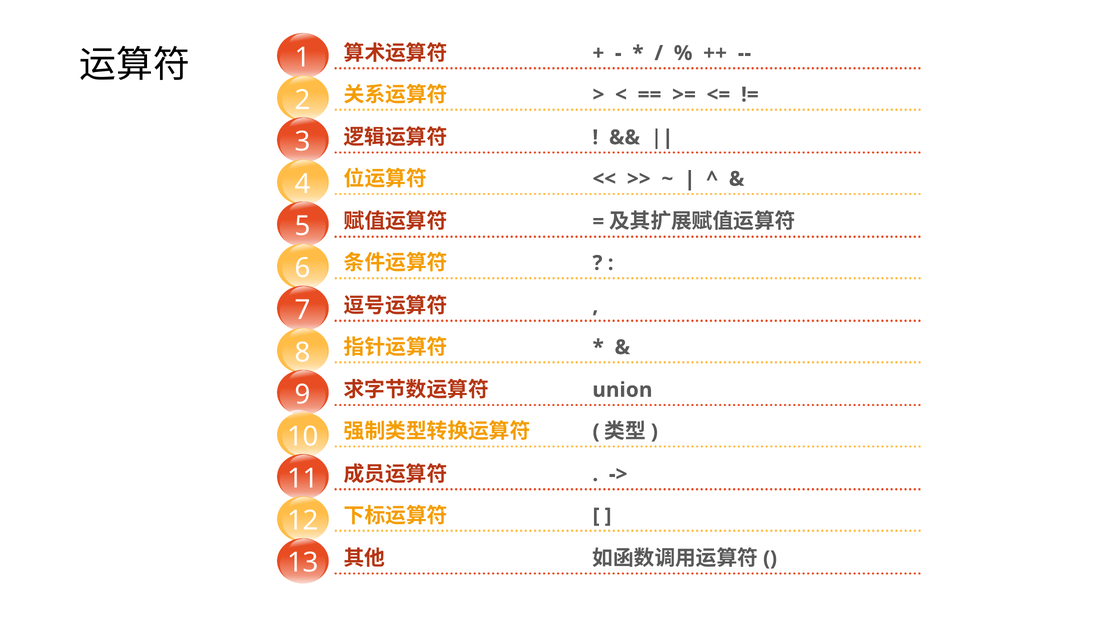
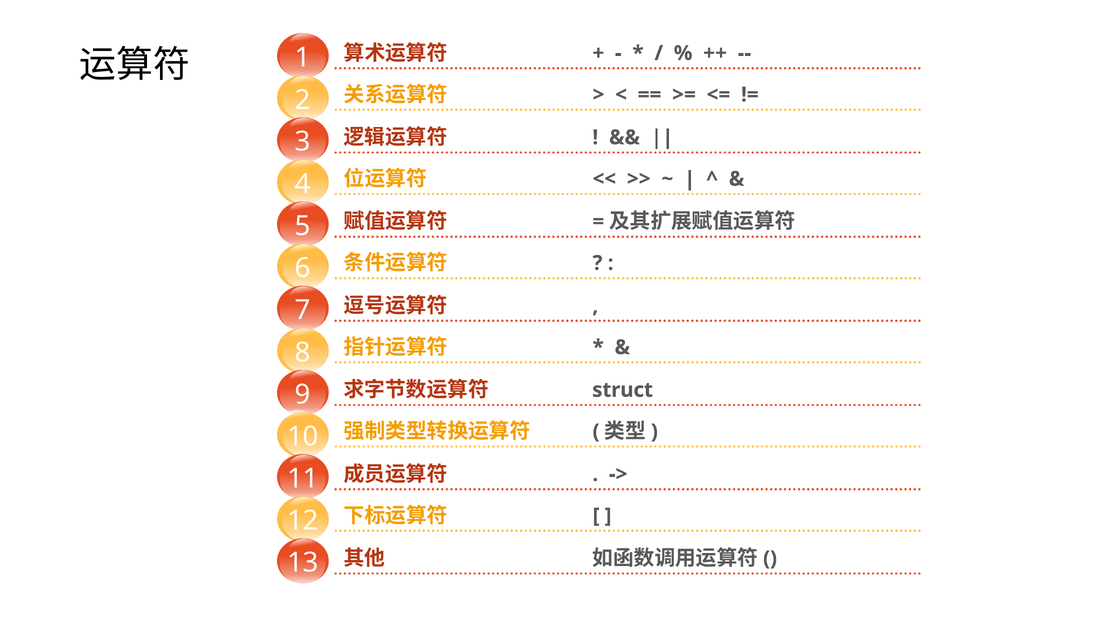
union: union -> struct (623, 390)
